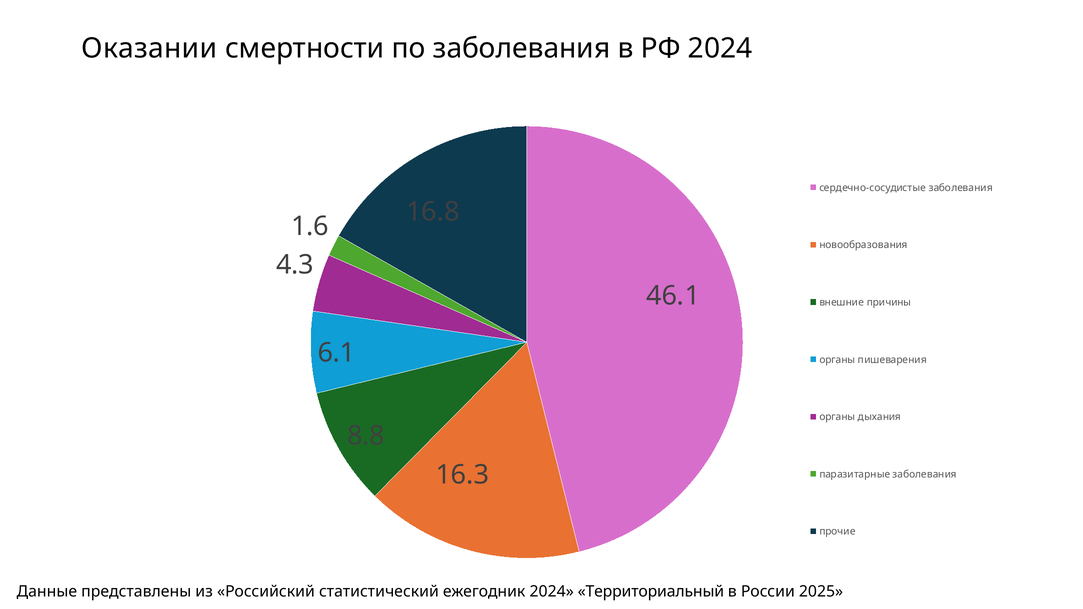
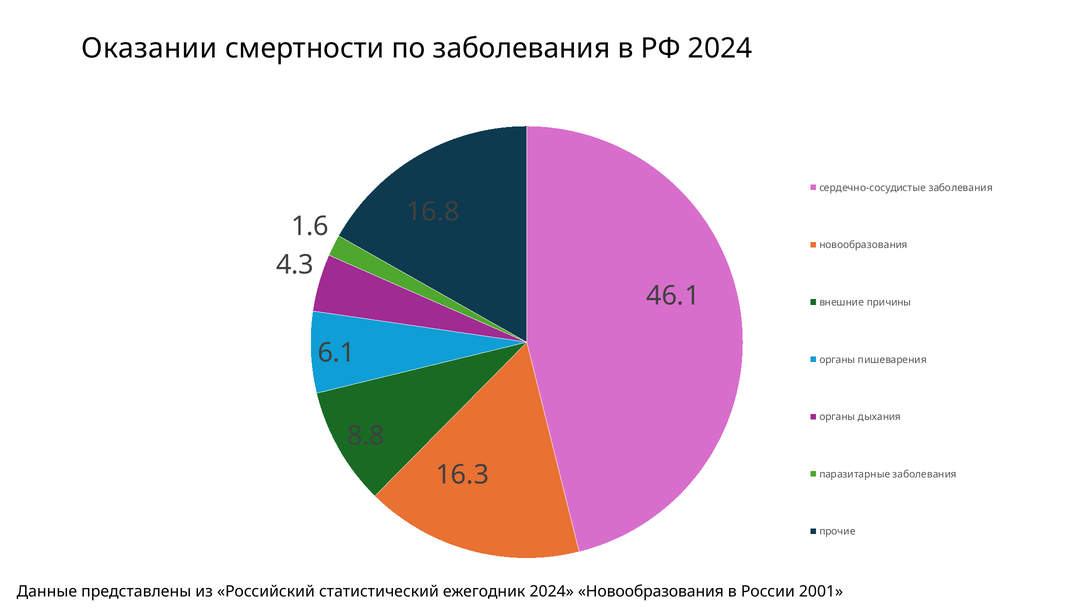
2024 Территориальный: Территориальный -> Новообразования (651, 592)
2025: 2025 -> 2001 (821, 592)
